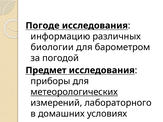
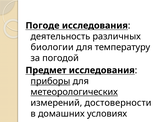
информацию: информацию -> деятельность (60, 36)
барометром: барометром -> температуру (122, 47)
приборы underline: none -> present (50, 81)
лабораторного: лабораторного -> достоверности (118, 103)
